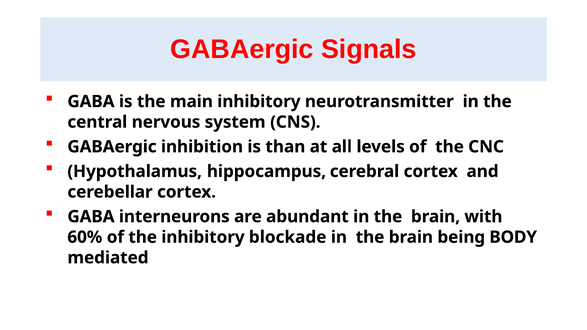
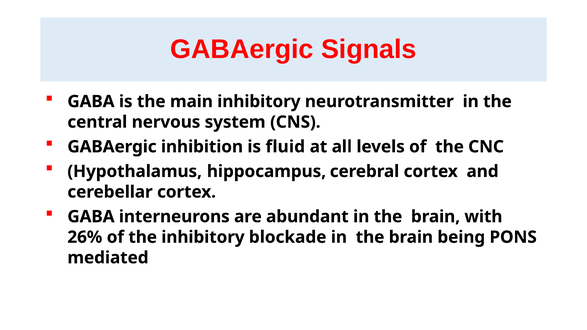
than: than -> fluid (285, 147)
60%: 60% -> 26% (85, 237)
BODY: BODY -> PONS (513, 237)
